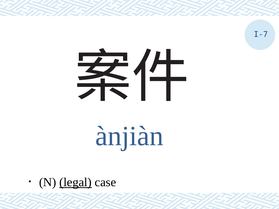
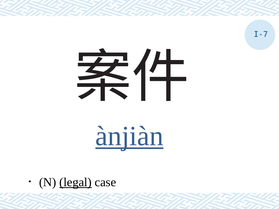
ànjiàn underline: none -> present (129, 136)
